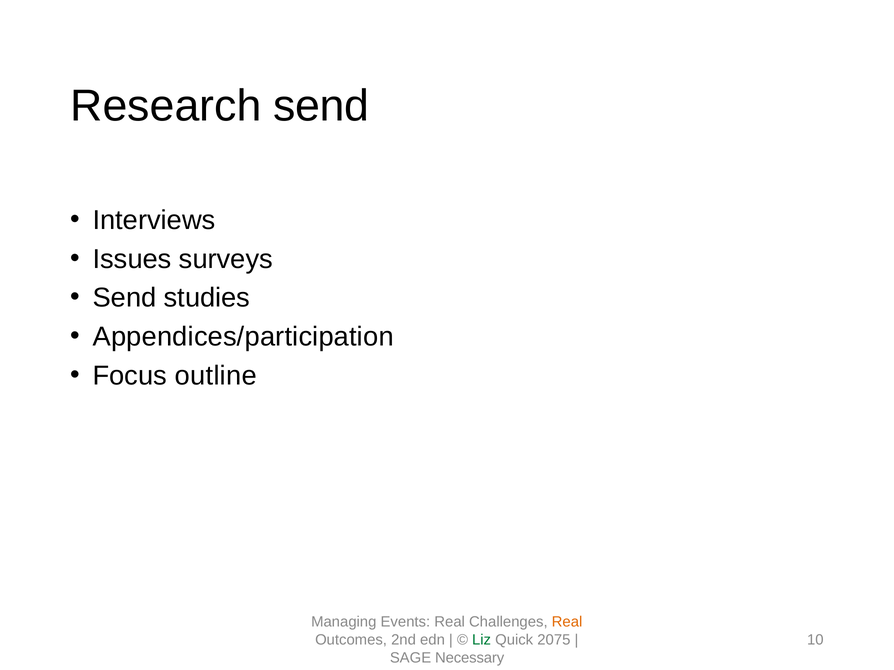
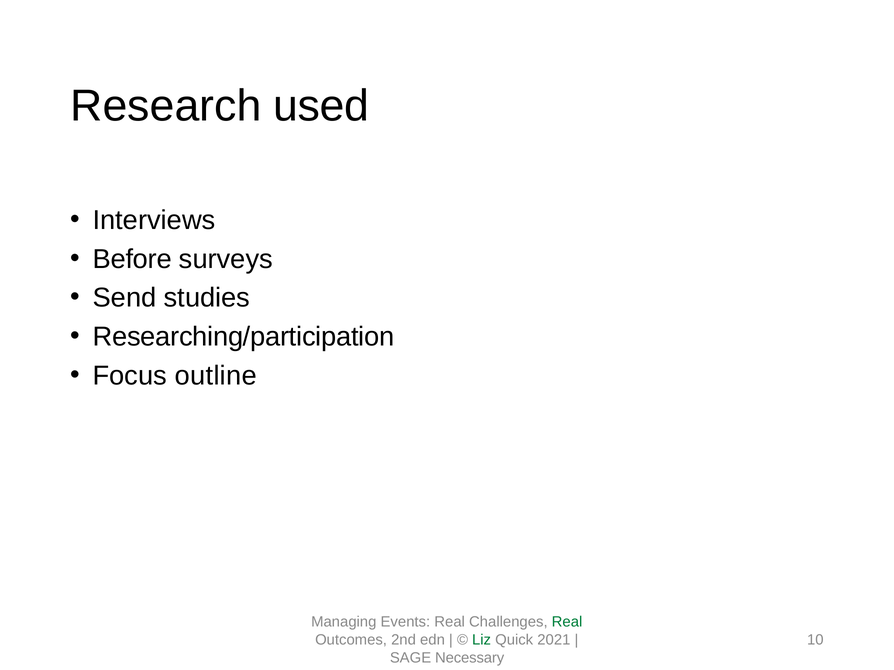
Research send: send -> used (321, 106)
Issues: Issues -> Before (132, 259)
Appendices/participation: Appendices/participation -> Researching/participation (243, 337)
Real colour: orange -> green (567, 622)
2075: 2075 -> 2021 (554, 640)
